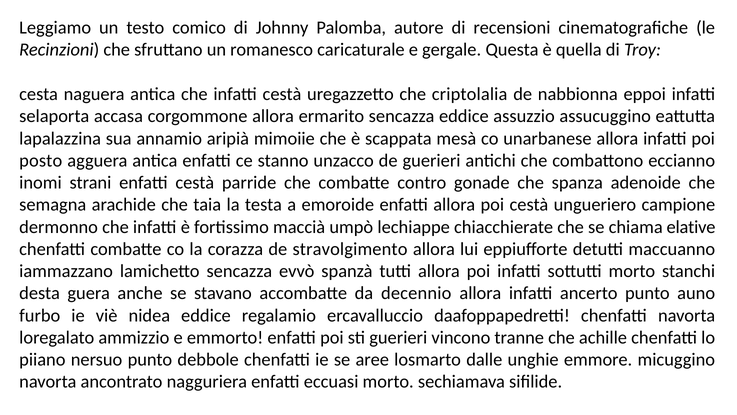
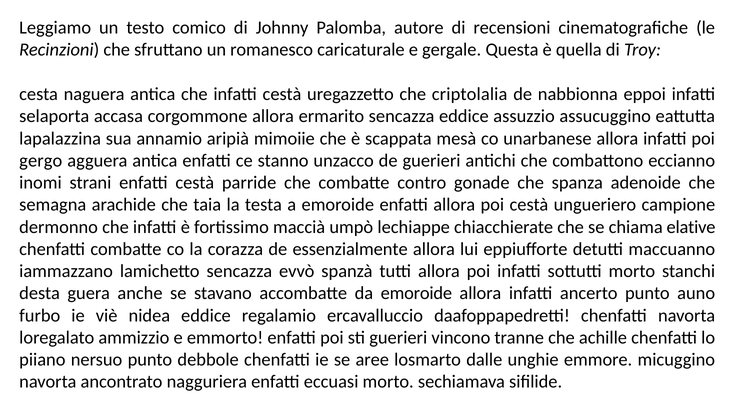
posto: posto -> gergo (41, 160)
stravolgimento: stravolgimento -> essenzialmente (350, 249)
da decennio: decennio -> emoroide (416, 293)
